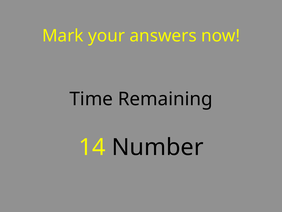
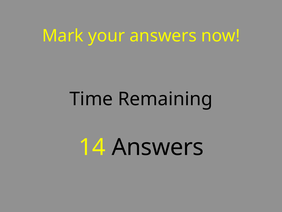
14 Number: Number -> Answers (158, 147)
